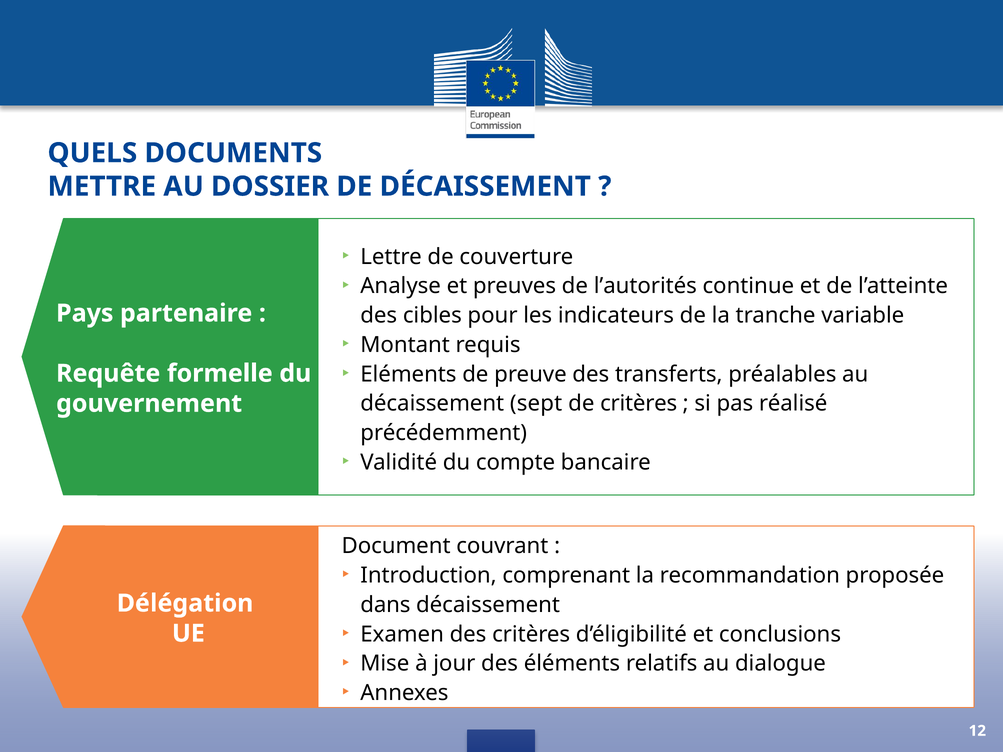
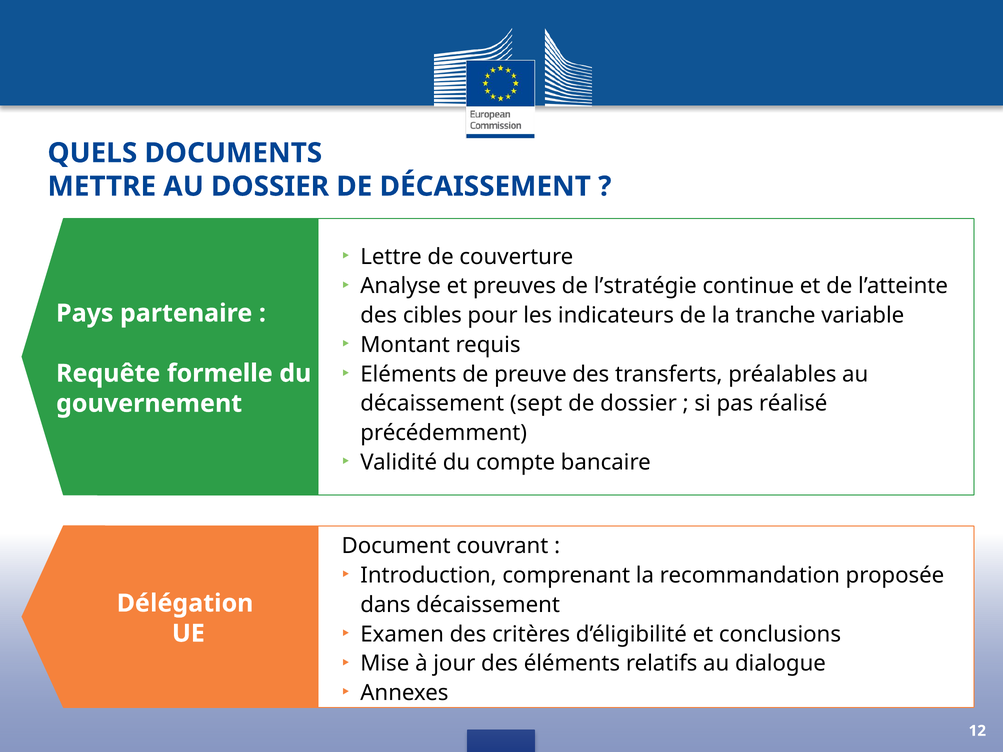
l’autorités: l’autorités -> l’stratégie (645, 286)
de critères: critères -> dossier (639, 404)
